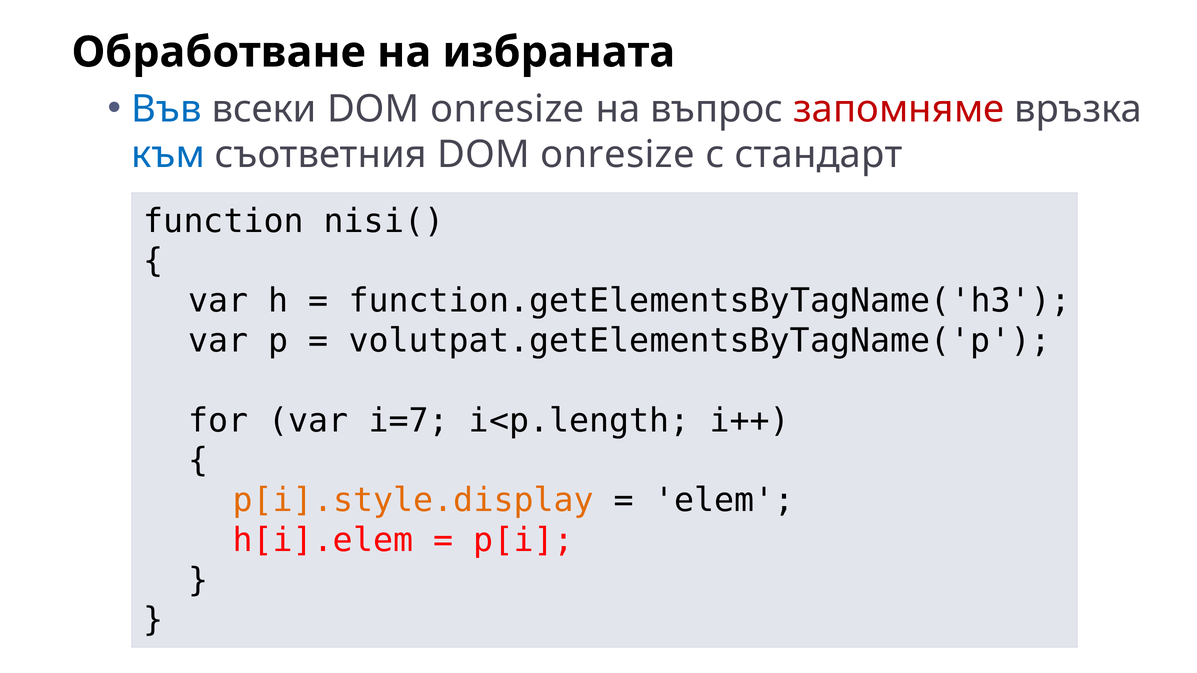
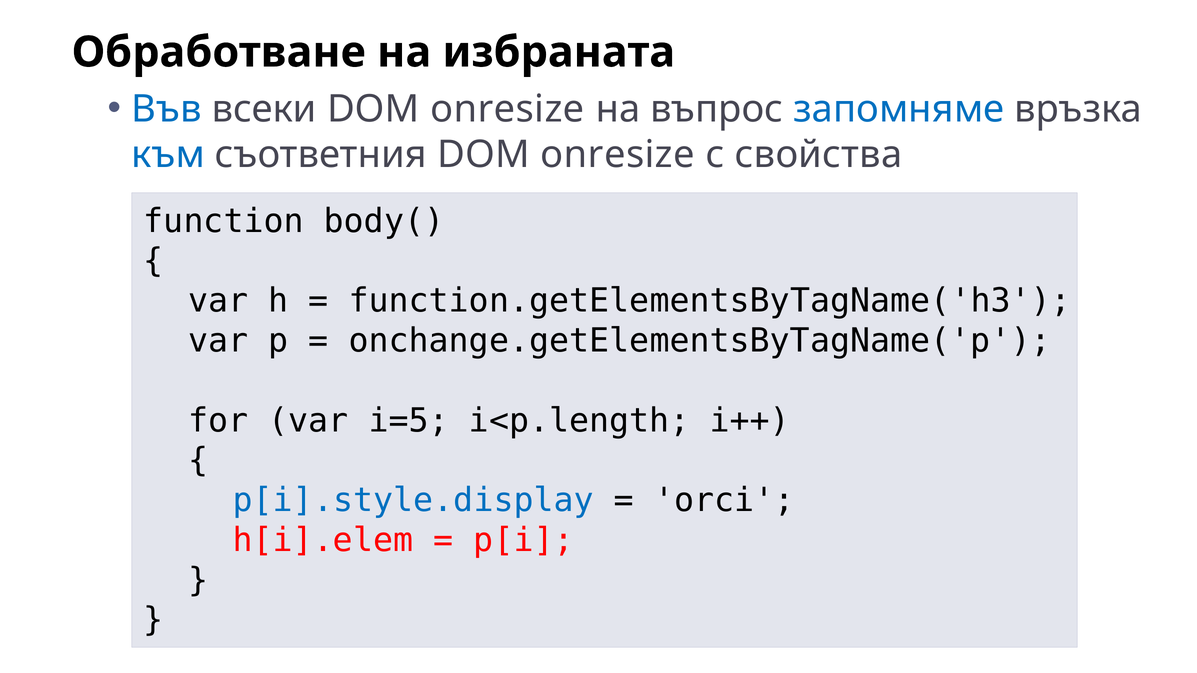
запомняме colour: red -> blue (899, 109)
стандарт: стандарт -> свойства (819, 155)
nisi(: nisi( -> body( (384, 221)
volutpat.getElementsByTagName('p: volutpat.getElementsByTagName('p -> onchange.getElementsByTagName('p (700, 341)
i=7: i=7 -> i=5 (409, 421)
p[i].style.display colour: orange -> blue (413, 501)
elem: elem -> orci (724, 501)
